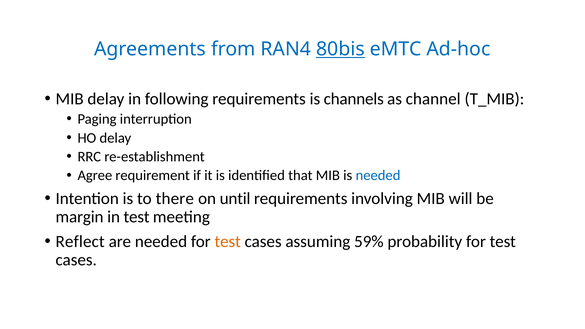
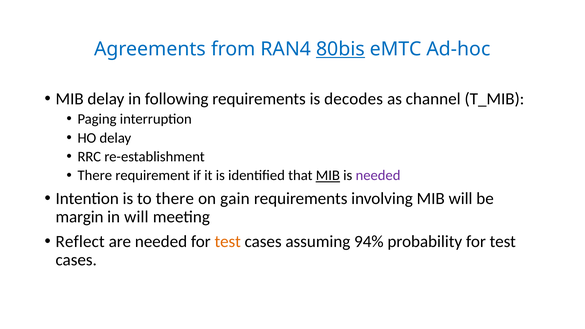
channels: channels -> decodes (354, 99)
Agree: Agree -> There (95, 176)
MIB underline: none -> present (328, 176)
needed colour: blue -> purple (378, 176)
until: until -> gain (235, 199)
in test: test -> will (136, 217)
59%: 59% -> 94% (369, 242)
